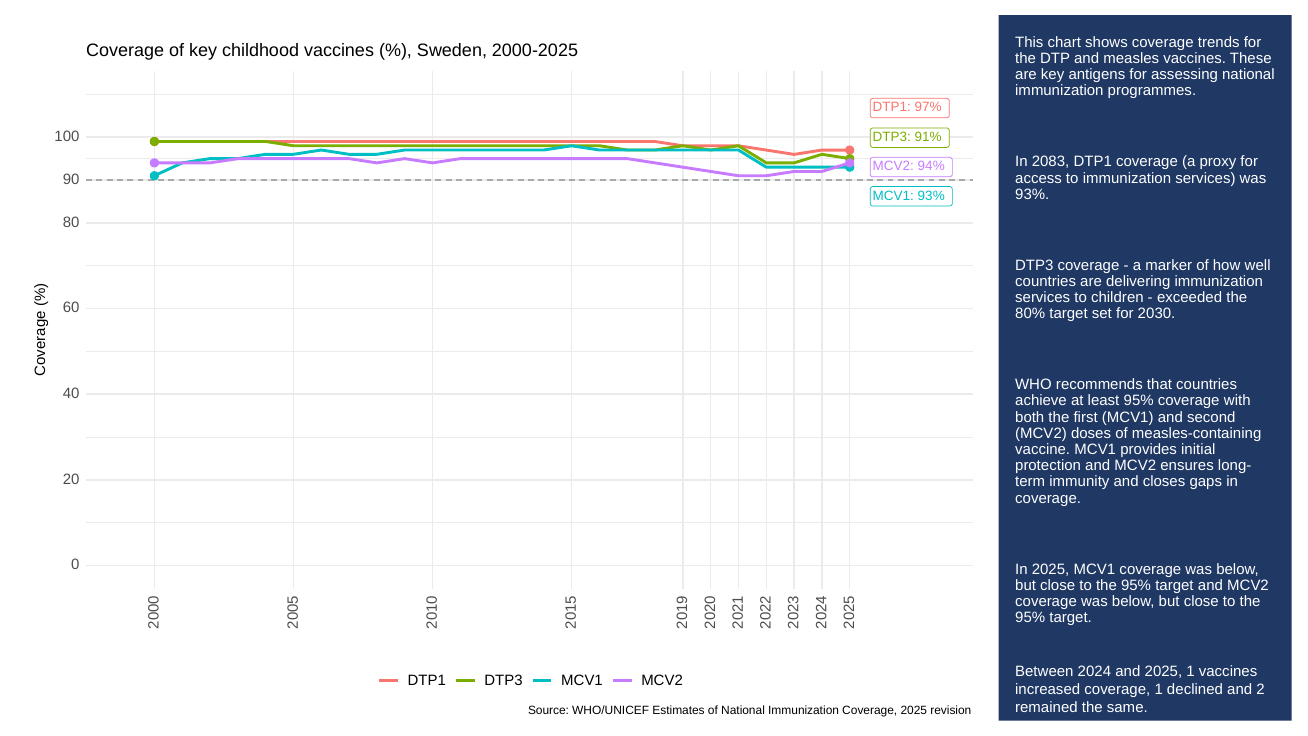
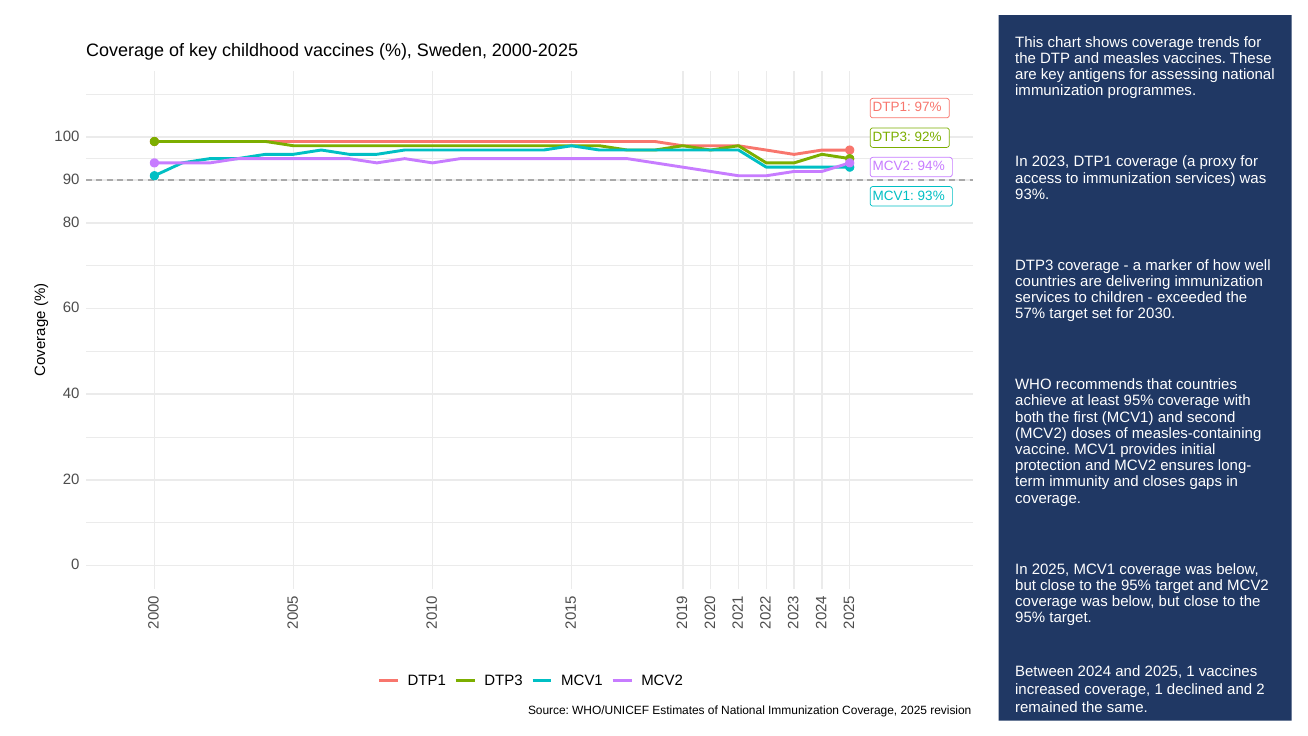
91%: 91% -> 92% (928, 137)
2083: 2083 -> 2023 (1051, 162)
80%: 80% -> 57% (1030, 314)
